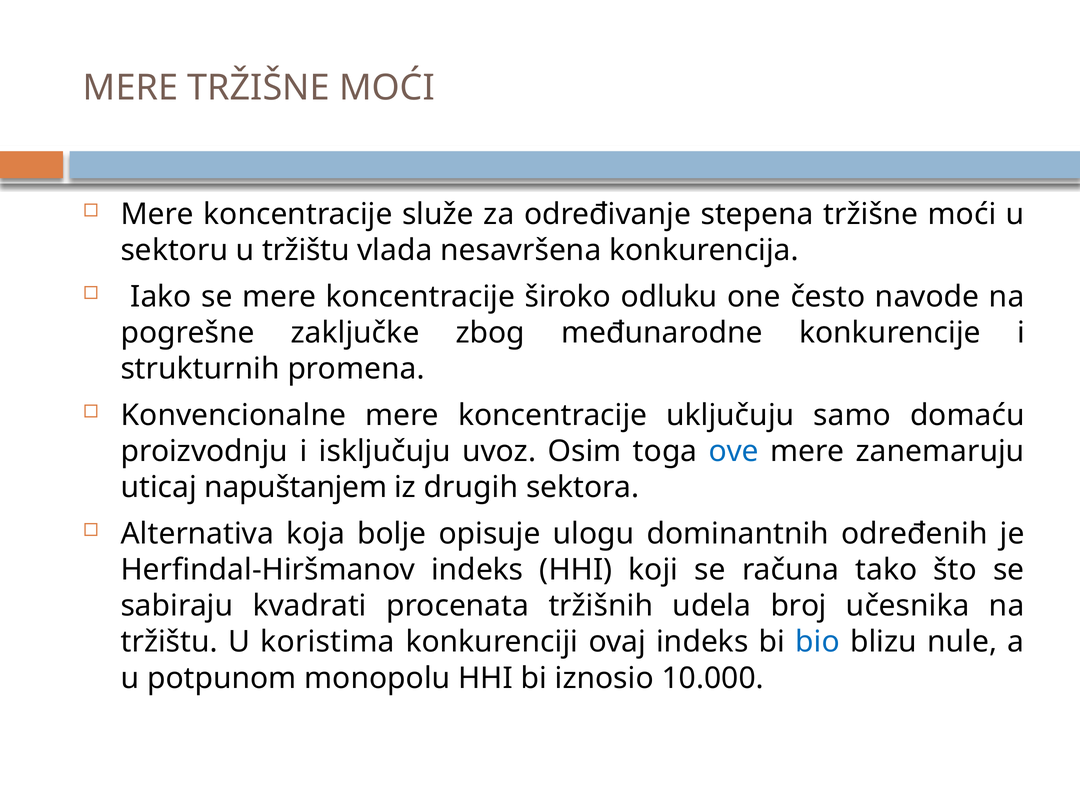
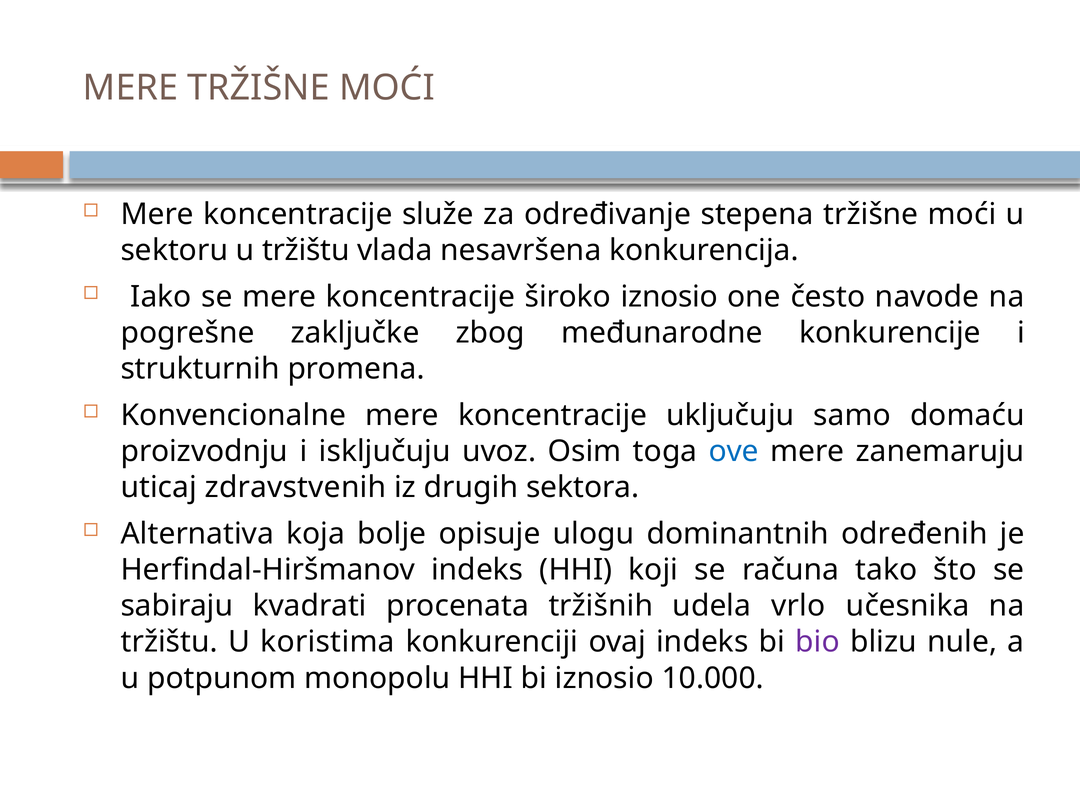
široko odluku: odluku -> iznosio (669, 297)
napuštanjem: napuštanjem -> zdravstvenih (295, 488)
broj: broj -> vrlo (798, 606)
bio colour: blue -> purple (818, 642)
